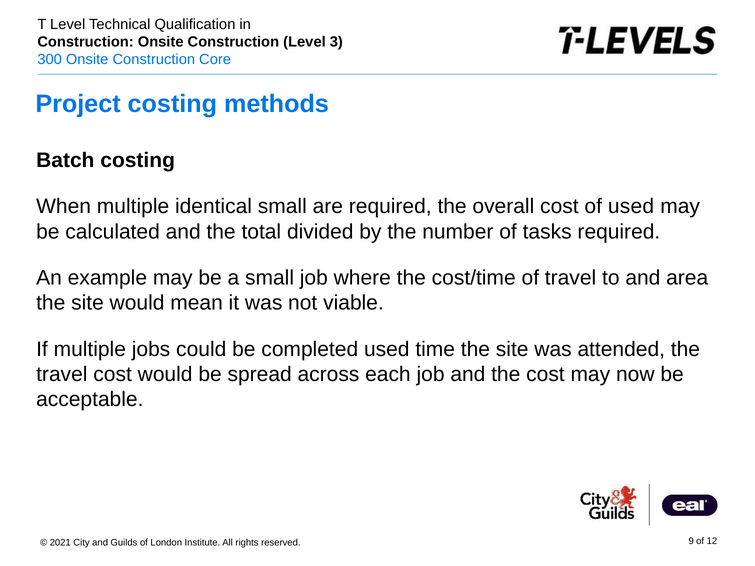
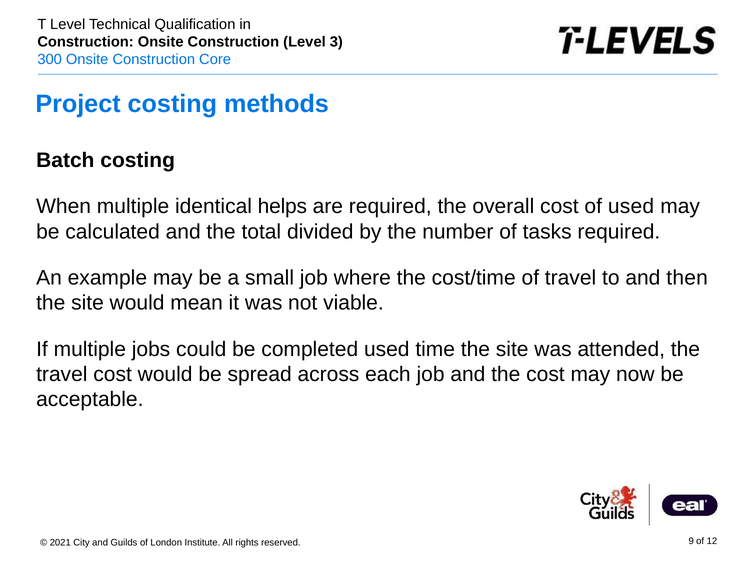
identical small: small -> helps (282, 207)
area: area -> then (687, 278)
